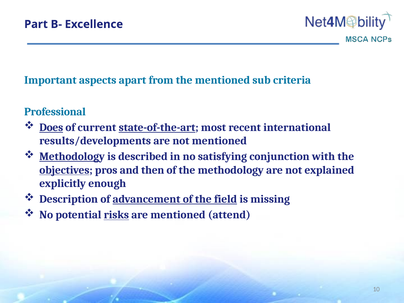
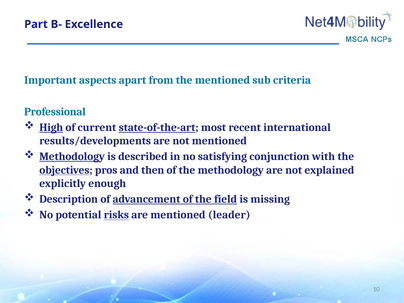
Does: Does -> High (51, 127)
attend: attend -> leader (229, 215)
